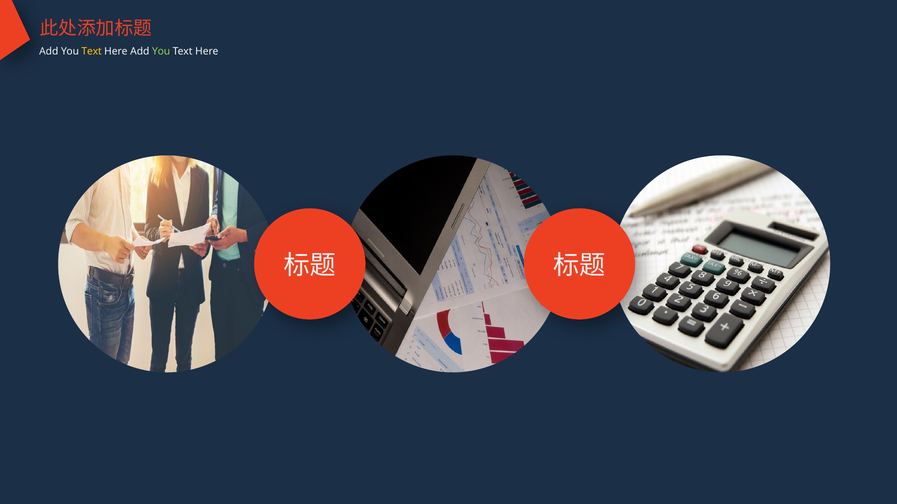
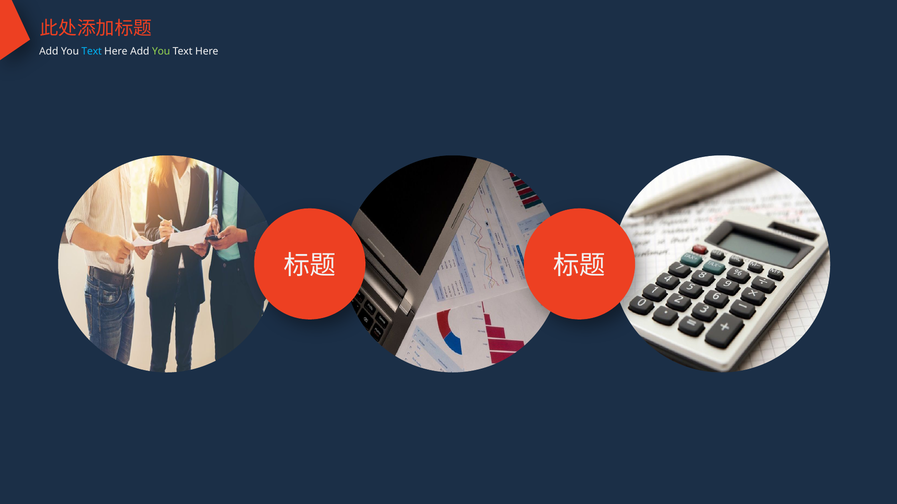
Text colour: yellow -> light blue (92, 51)
